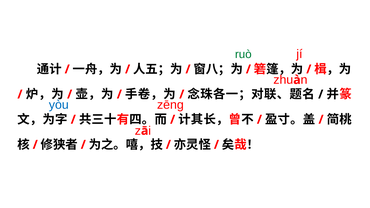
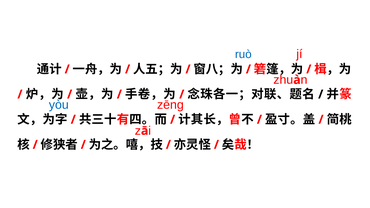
ruò colour: green -> blue (243, 54)
